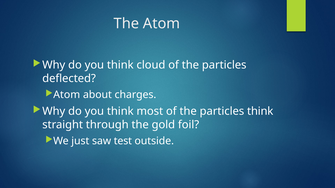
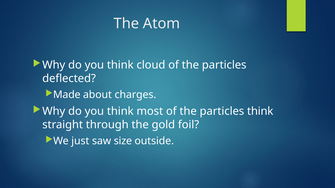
Atom: Atom -> Made (67, 95)
test: test -> size (123, 141)
